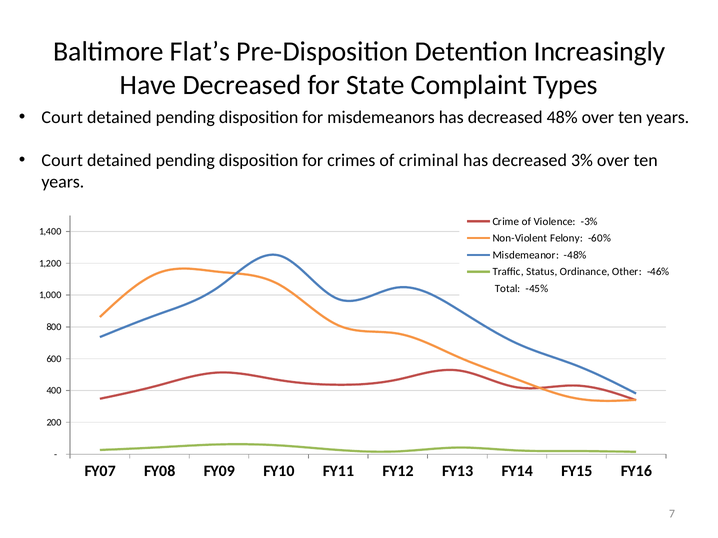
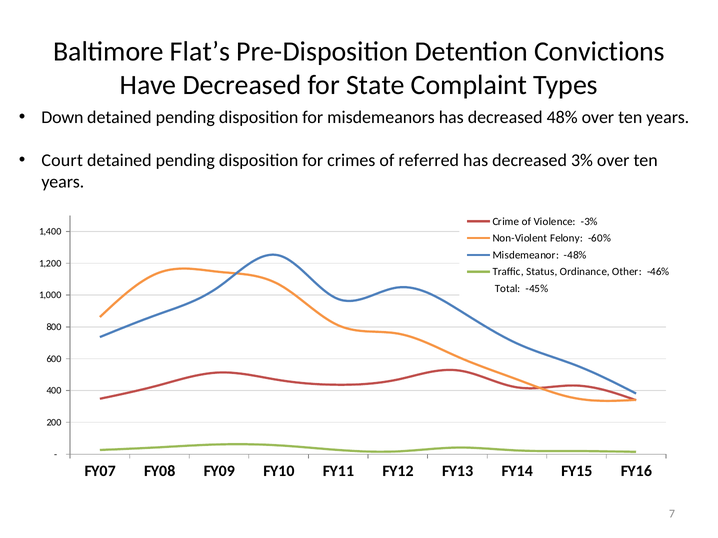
Increasingly: Increasingly -> Convictions (599, 52)
Court: Court -> Down (62, 117)
criminal: criminal -> referred (429, 160)
